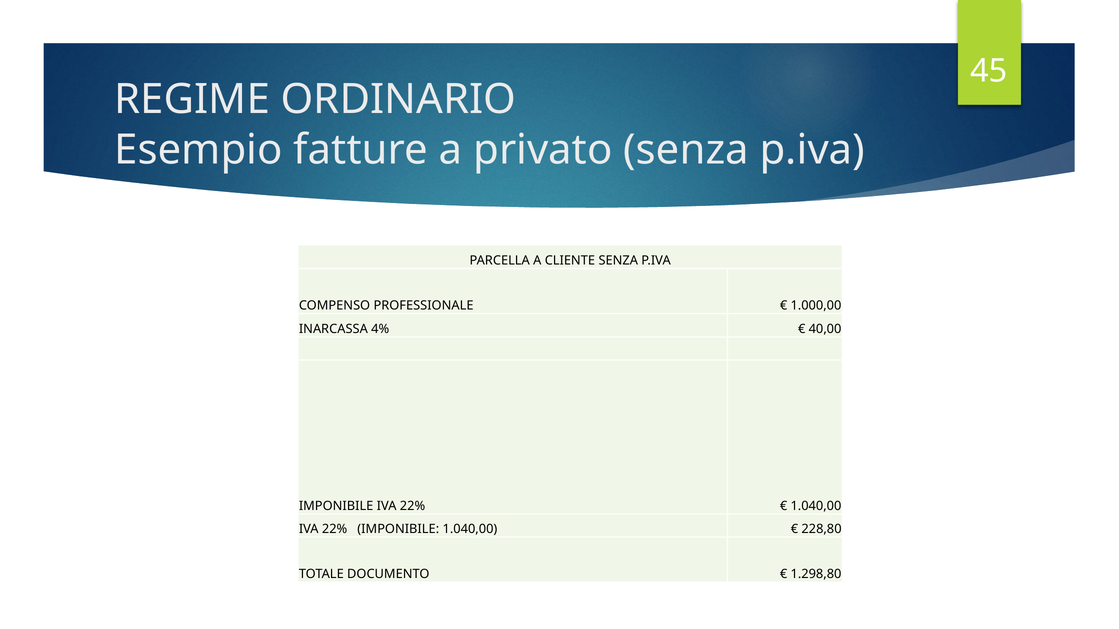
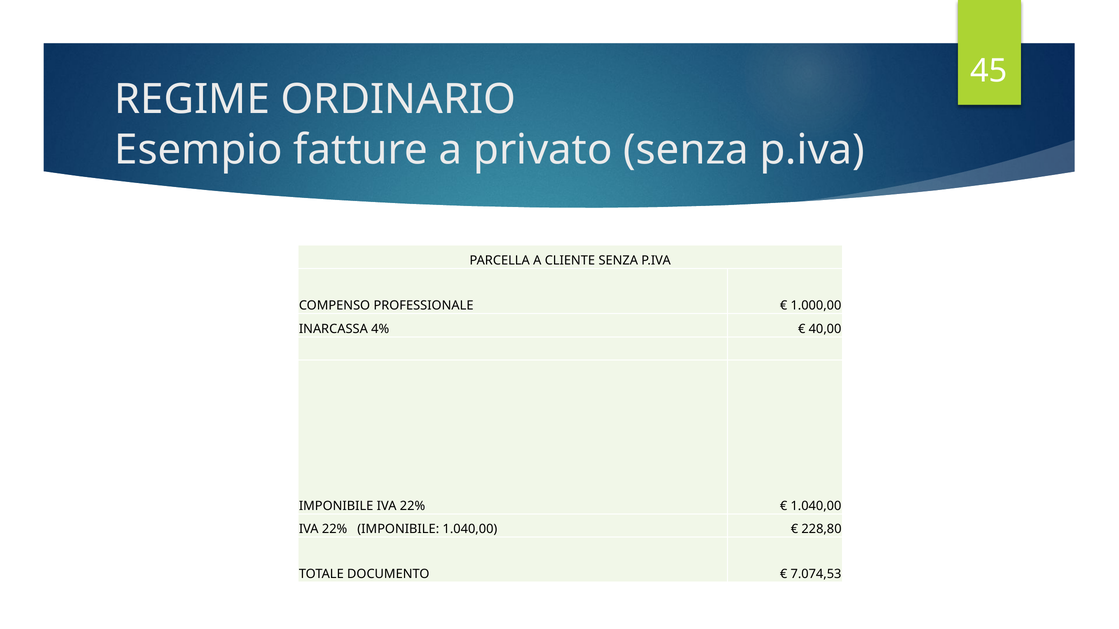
1.298,80: 1.298,80 -> 7.074,53 (816, 575)
